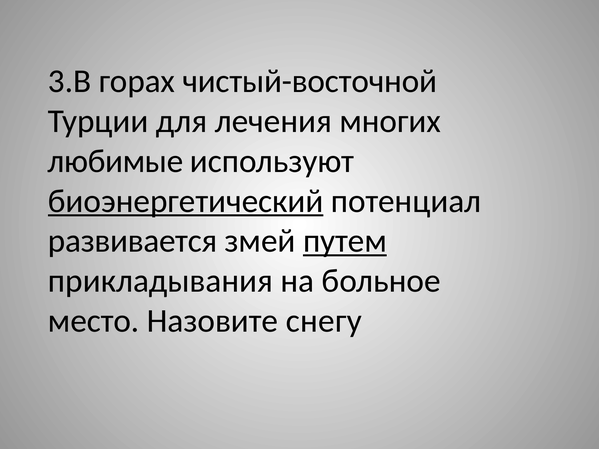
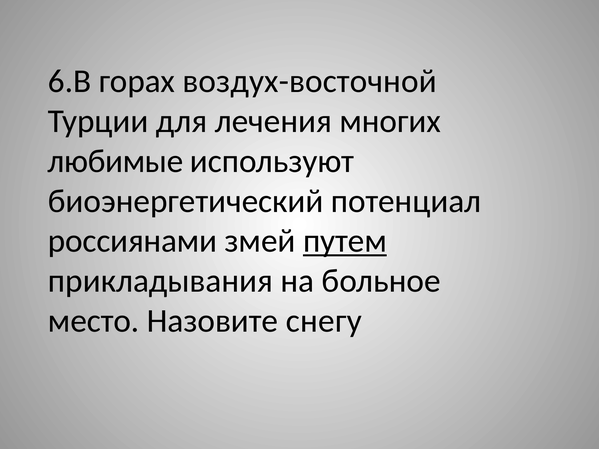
3.В: 3.В -> 6.В (70, 81)
чистый-восточной: чистый-восточной -> воздух-восточной (310, 81)
биоэнергетический underline: present -> none (186, 201)
развивается: развивается -> россиянами (133, 241)
